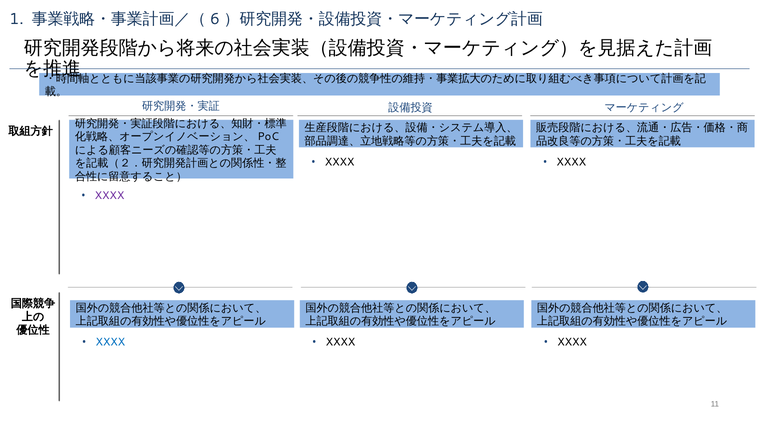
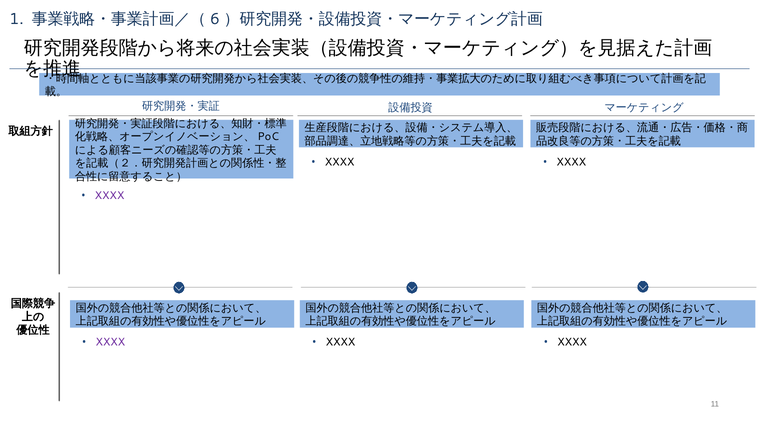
XXXX colour: blue -> purple (110, 342)
